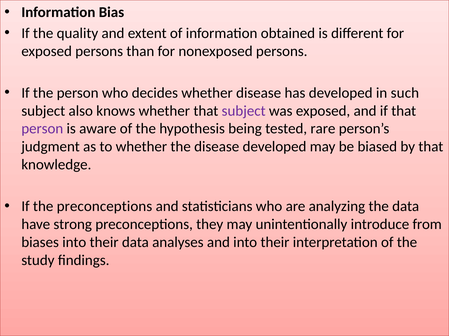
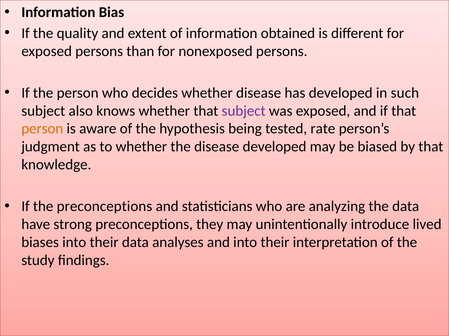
person colour: purple -> orange (42, 129)
rare: rare -> rate (323, 129)
from: from -> lived (427, 225)
